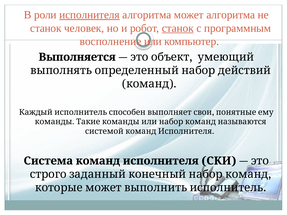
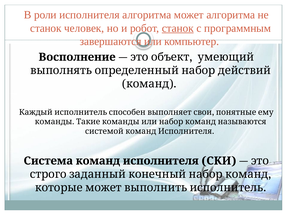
исполнителя underline: present -> none (89, 15)
восполнение: восполнение -> завершаются (111, 42)
Выполняется: Выполняется -> Восполнение (77, 57)
